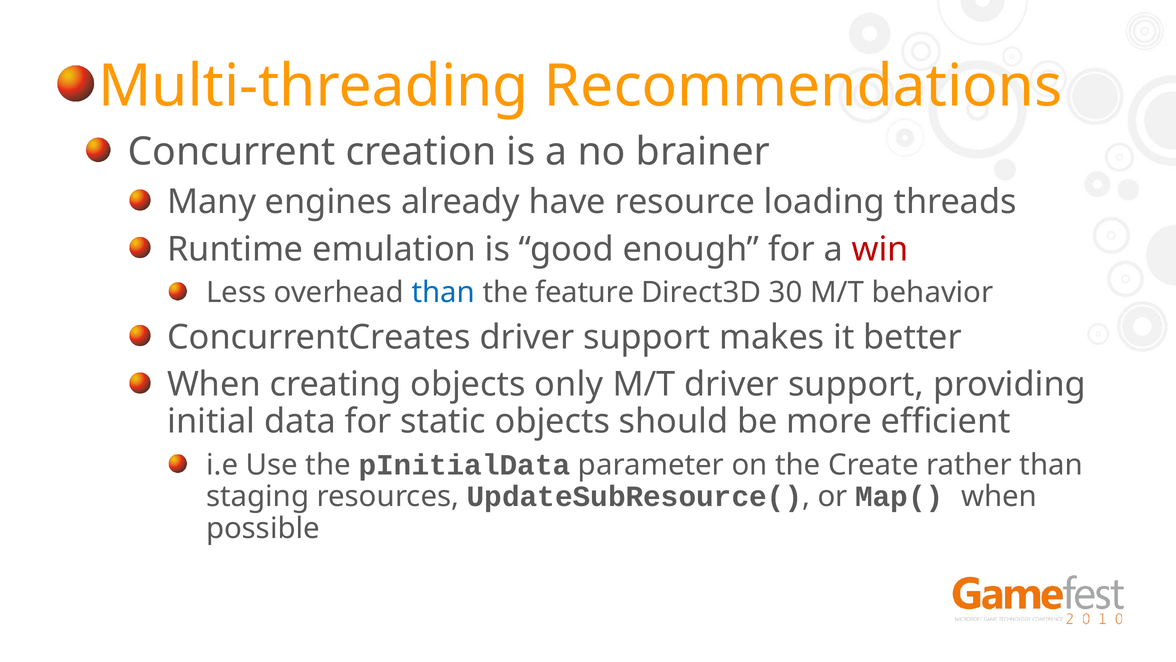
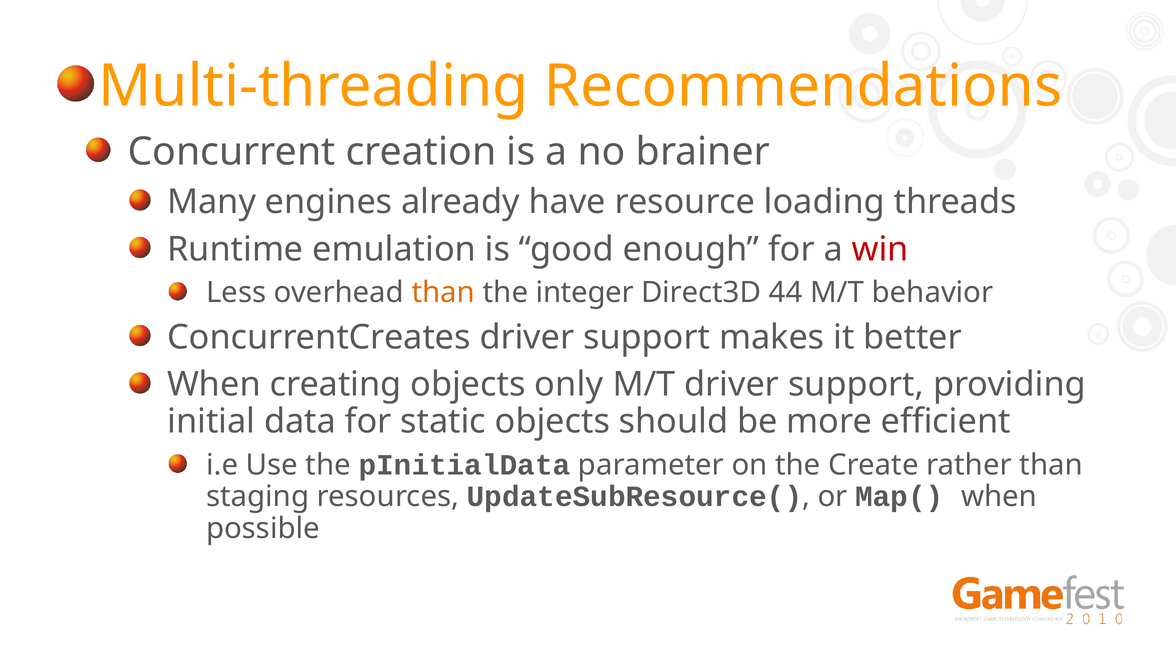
than colour: blue -> orange (443, 292)
feature: feature -> integer (585, 292)
30: 30 -> 44 (786, 292)
